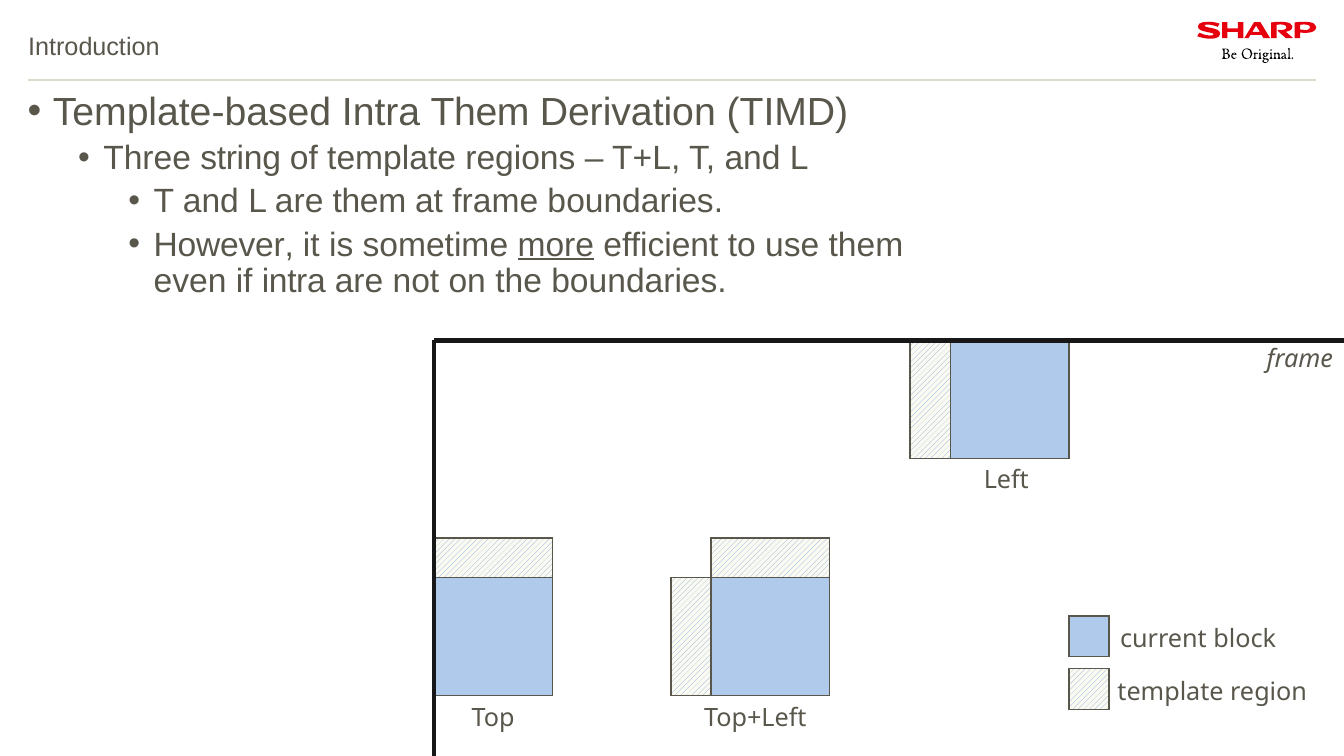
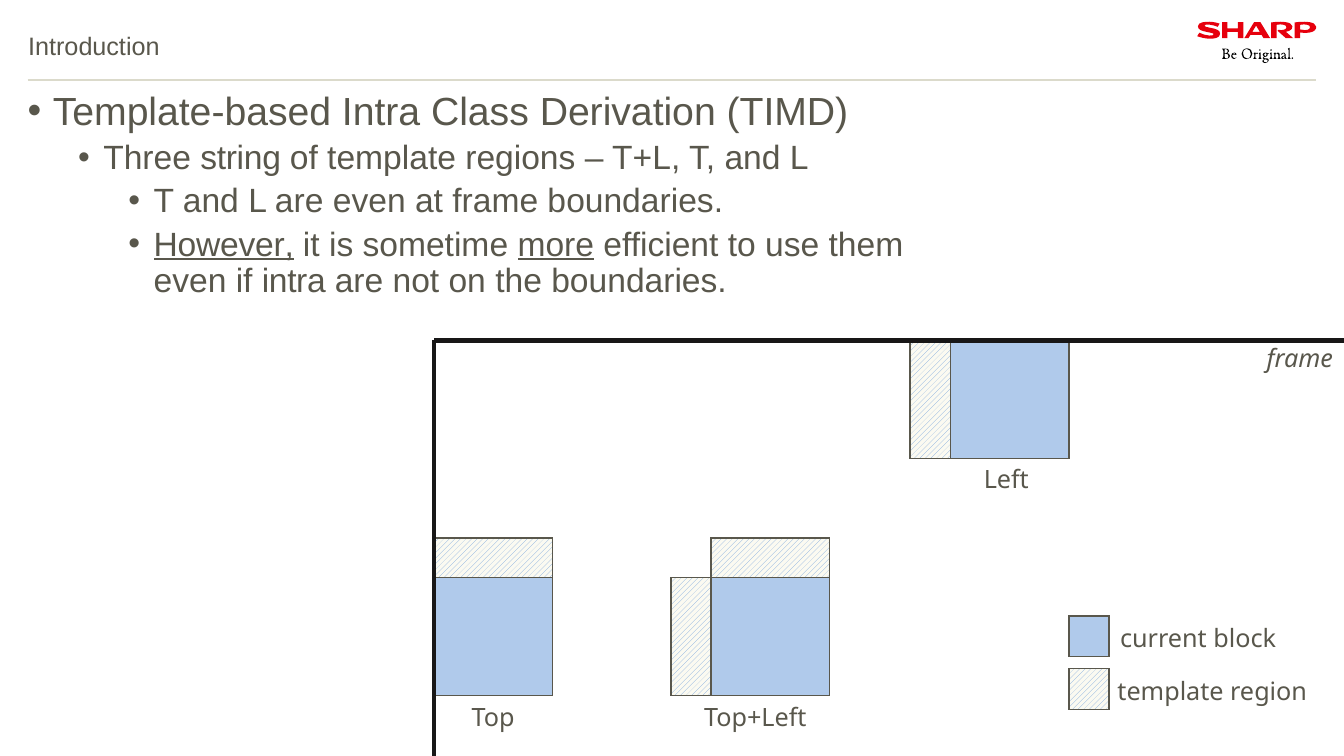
Intra Them: Them -> Class (480, 112)
are them: them -> even (369, 202)
However underline: none -> present (224, 245)
